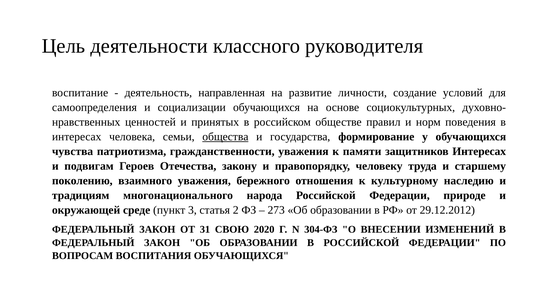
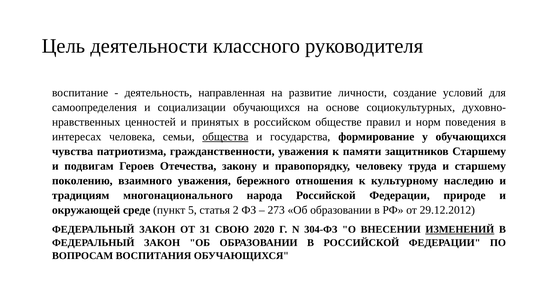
защитников Интересах: Интересах -> Старшему (479, 151)
3: 3 -> 5 (192, 210)
ИЗМЕНЕНИЙ underline: none -> present (460, 230)
